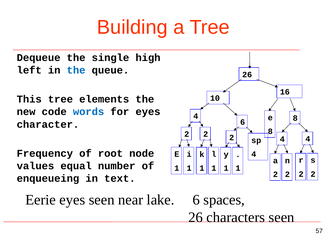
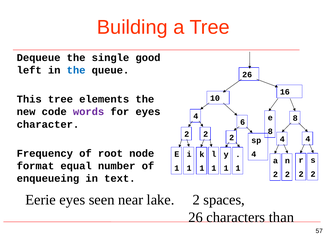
high: high -> good (148, 57)
words colour: blue -> purple (89, 112)
values: values -> format (35, 166)
lake 6: 6 -> 2 (196, 199)
characters seen: seen -> than (282, 217)
